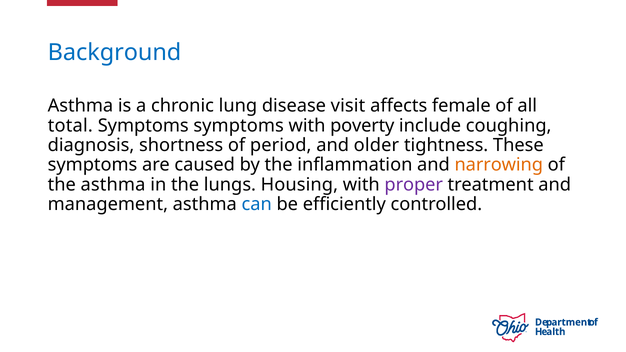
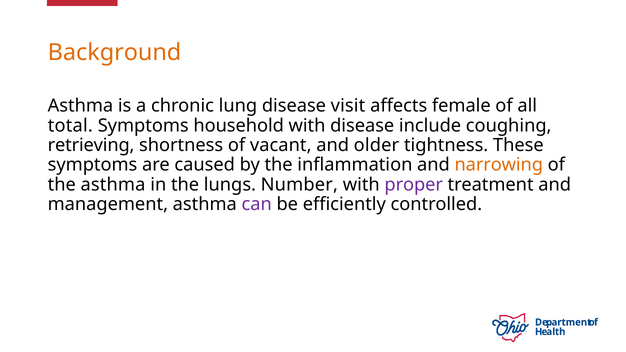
Background colour: blue -> orange (115, 53)
Symptoms symptoms: symptoms -> household (239, 126)
with poverty: poverty -> disease (362, 126)
diagnosis: diagnosis -> retrieving (91, 145)
period: period -> vacant (281, 145)
Housing: Housing -> Number (299, 185)
can colour: blue -> purple (257, 204)
